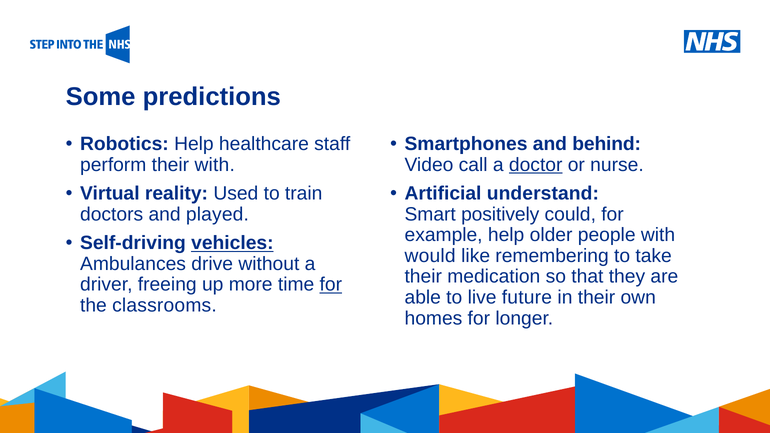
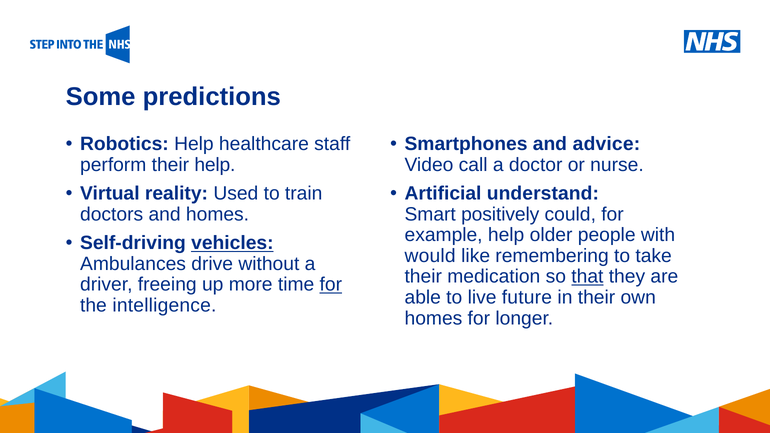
behind: behind -> advice (606, 144)
their with: with -> help (215, 165)
doctor underline: present -> none (536, 165)
and played: played -> homes (218, 214)
that underline: none -> present (587, 277)
classrooms: classrooms -> intelligence (164, 305)
